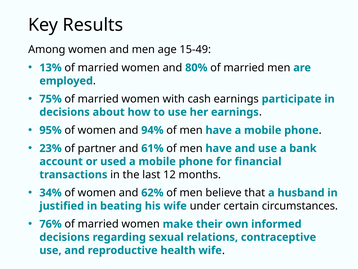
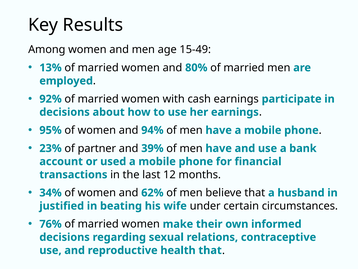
75%: 75% -> 92% (51, 99)
61%: 61% -> 39% (152, 148)
health wife: wife -> that (210, 250)
